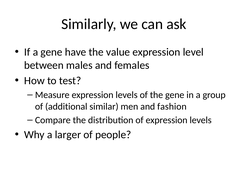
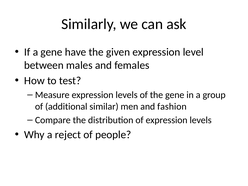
value: value -> given (118, 52)
larger: larger -> reject (68, 135)
